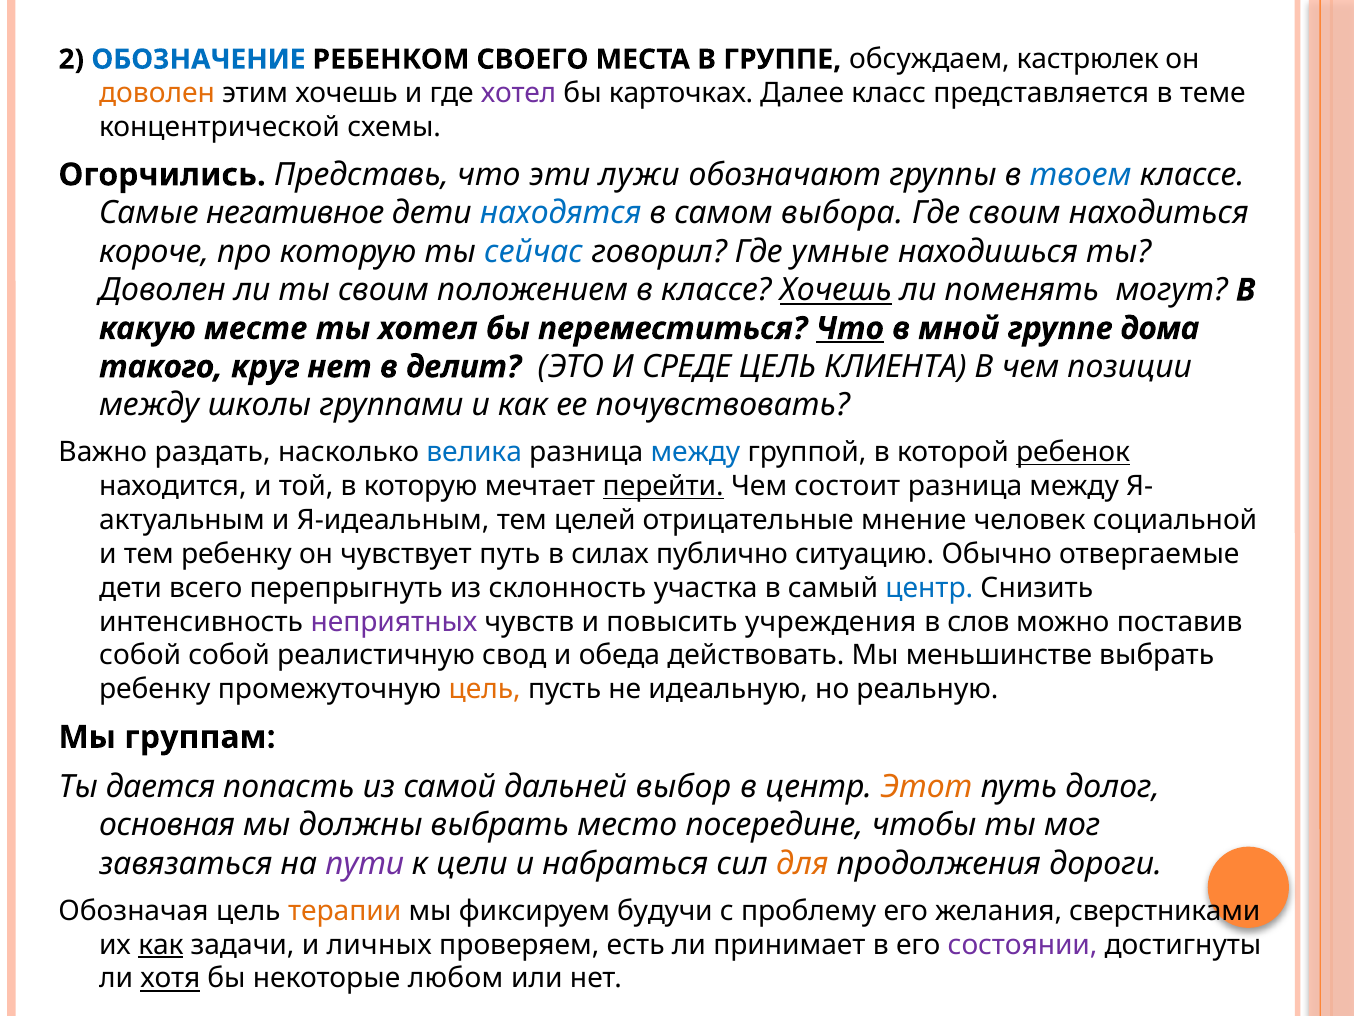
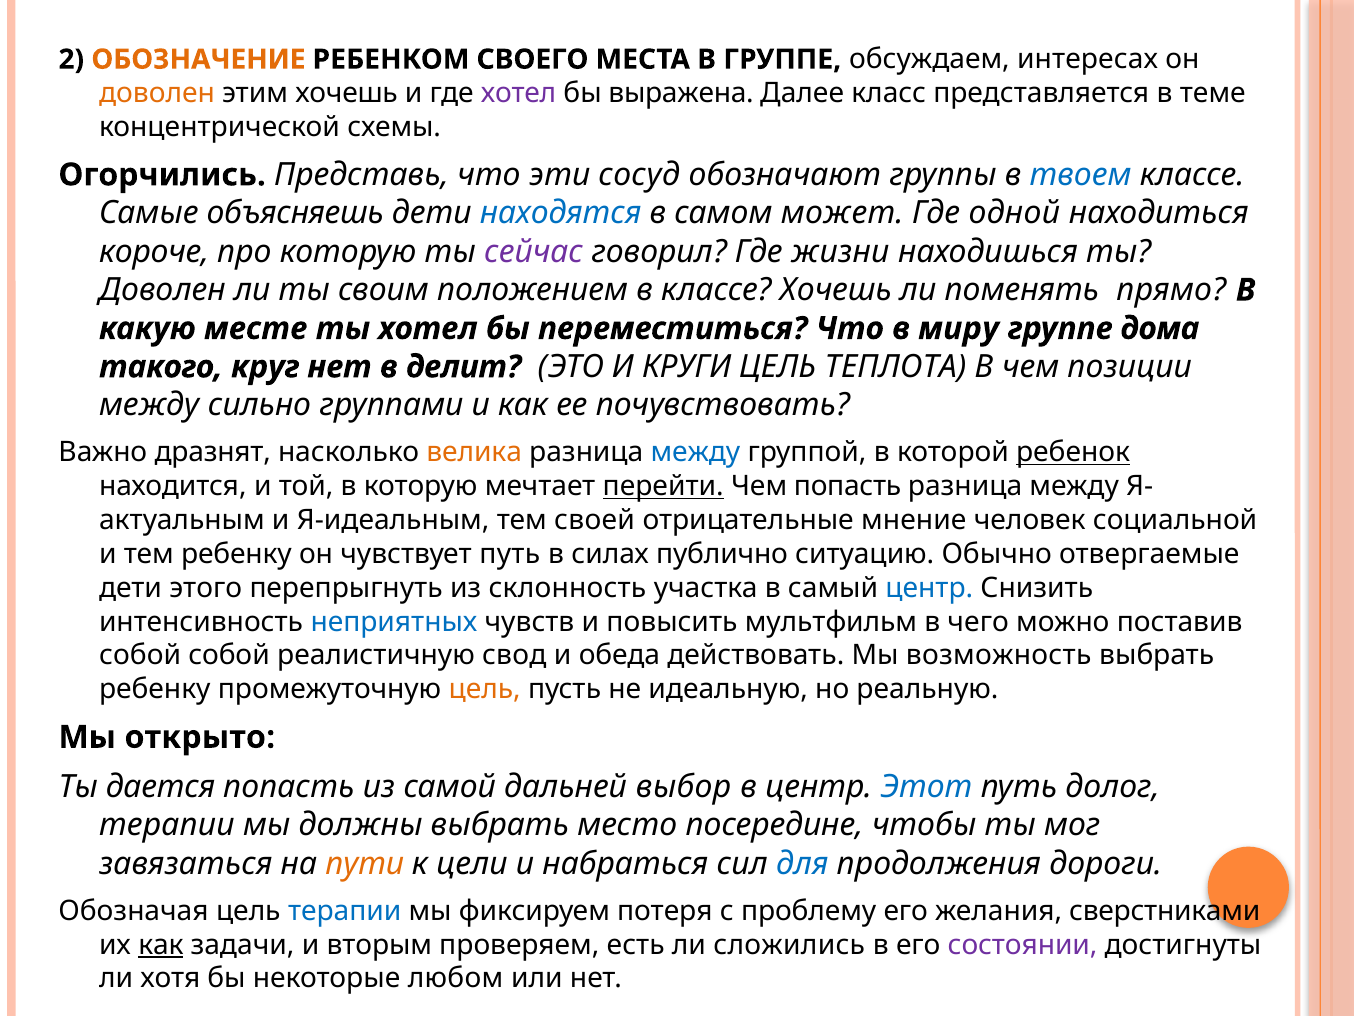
ОБОЗНАЧЕНИЕ colour: blue -> orange (198, 59)
кастрюлек: кастрюлек -> интересах (1088, 59)
карточках: карточках -> выражена (681, 93)
лужи: лужи -> сосуд (639, 175)
негативное: негативное -> объясняешь (295, 213)
выбора: выбора -> может (842, 213)
Где своим: своим -> одной (1014, 213)
сейчас colour: blue -> purple (534, 252)
умные: умные -> жизни (840, 252)
Хочешь underline: present -> none (836, 290)
могут: могут -> прямо (1171, 290)
Что underline: present -> none (850, 328)
мной: мной -> миру (959, 328)
СРЕДЕ: СРЕДЕ -> КРУГИ (687, 367)
КЛИЕНТА: КЛИЕНТА -> ТЕПЛОТА (895, 367)
школы: школы -> сильно (259, 405)
раздать: раздать -> дразнят (213, 452)
велика colour: blue -> orange (474, 452)
Чем состоит: состоит -> попасть (848, 486)
целей: целей -> своей (595, 520)
всего: всего -> этого (206, 588)
неприятных colour: purple -> blue (394, 621)
учреждения: учреждения -> мультфильм (831, 621)
слов: слов -> чего (978, 621)
меньшинстве: меньшинстве -> возможность (999, 655)
группам: группам -> открыто (200, 737)
Этот colour: orange -> blue (926, 787)
основная: основная -> терапии (167, 825)
пути colour: purple -> orange (365, 863)
для colour: orange -> blue (802, 863)
терапии colour: orange -> blue (345, 910)
будучи: будучи -> потеря (665, 910)
личных: личных -> вторым (379, 944)
принимает: принимает -> сложились (789, 944)
хотя underline: present -> none (170, 978)
